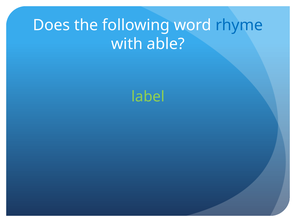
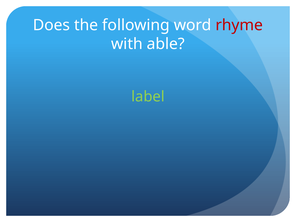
rhyme colour: blue -> red (239, 25)
